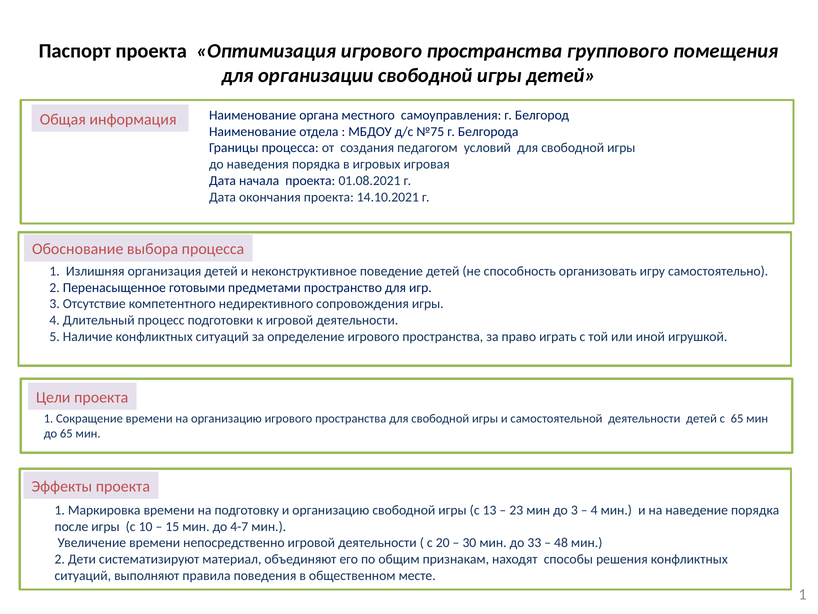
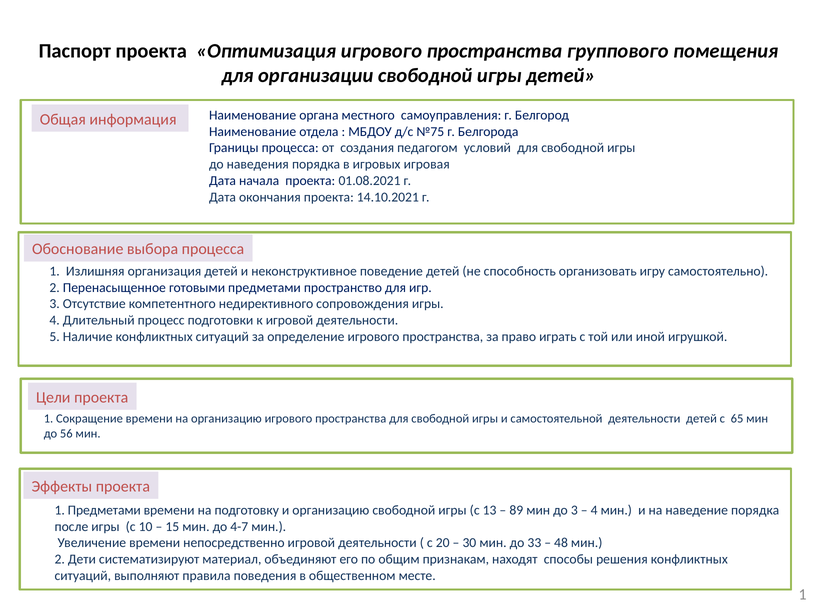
до 65: 65 -> 56 (66, 433)
1 Маркировка: Маркировка -> Предметами (104, 510)
23: 23 -> 89 (516, 510)
